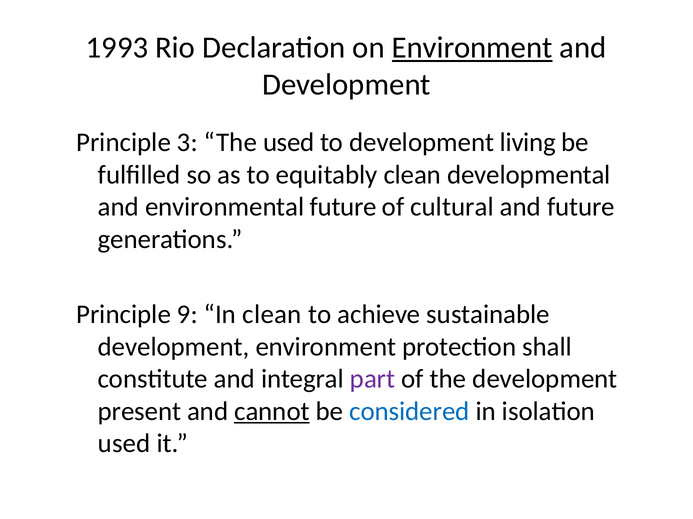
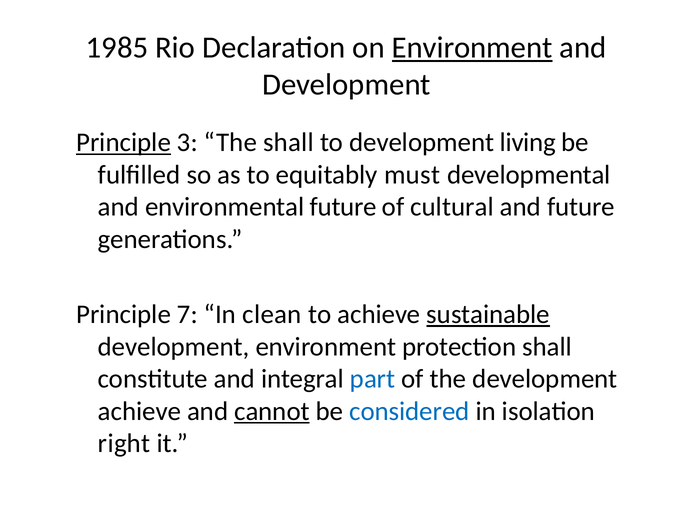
1993: 1993 -> 1985 (117, 48)
Principle underline: none -> present (124, 143)
The used: used -> shall (288, 143)
equitably clean: clean -> must (412, 175)
9: 9 -> 7 (187, 315)
sustainable underline: none -> present (488, 315)
part colour: purple -> blue (373, 379)
present: present -> achieve (139, 412)
used: used -> right (124, 444)
